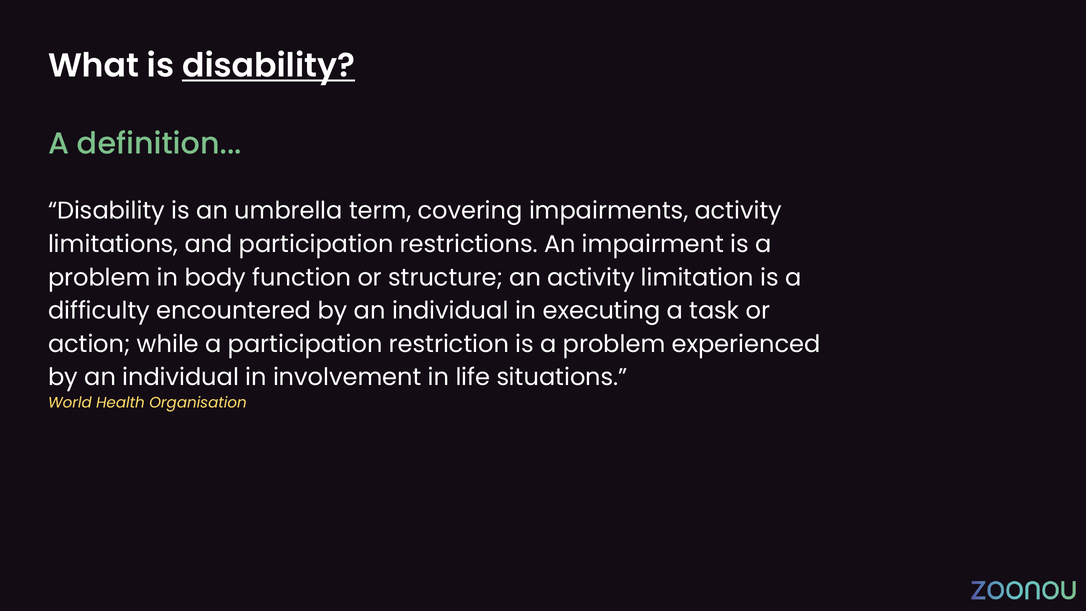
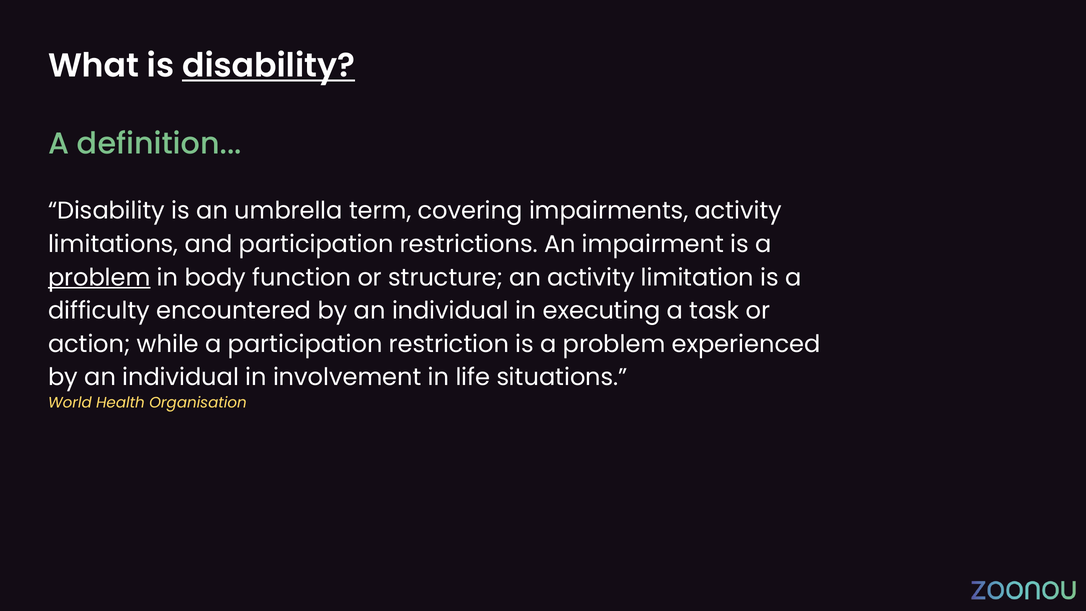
problem underline: none -> present (99, 278)
